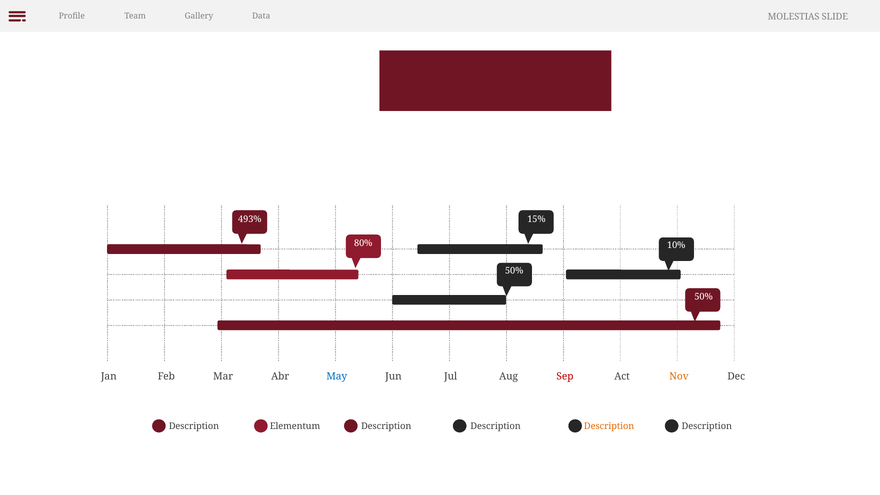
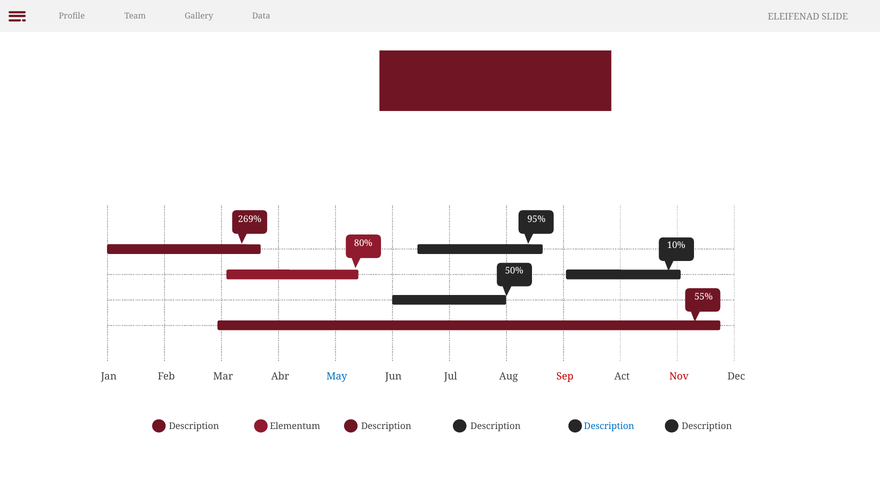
MOLESTIAS: MOLESTIAS -> ELEIFENAD (794, 17)
493%: 493% -> 269% (250, 219)
15%: 15% -> 95% (536, 219)
50%: 50% -> 55% (704, 297)
Nov colour: orange -> red (679, 376)
Description colour: orange -> blue (609, 426)
